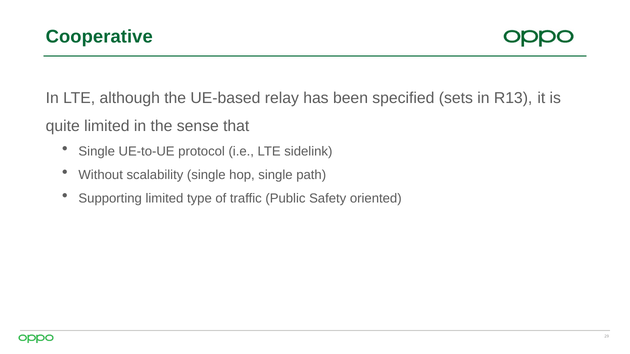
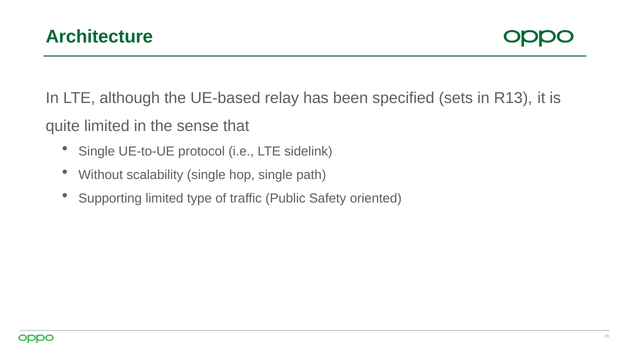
Cooperative: Cooperative -> Architecture (99, 37)
